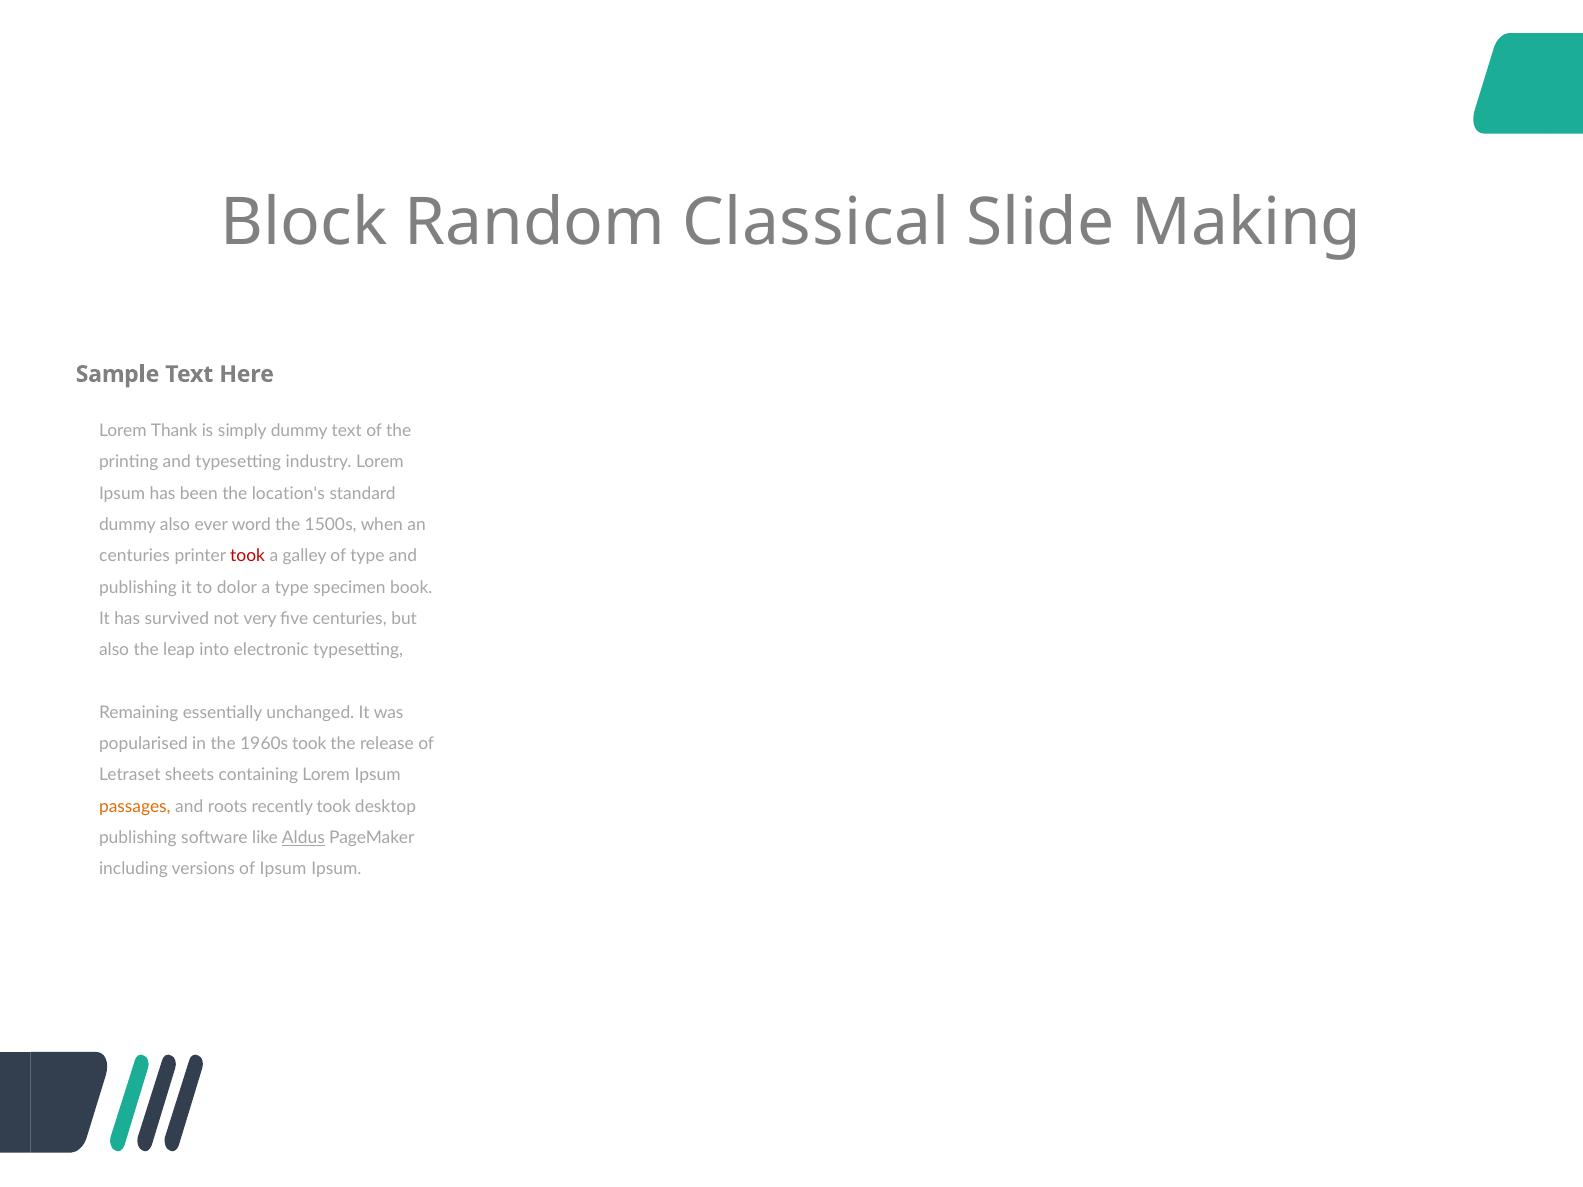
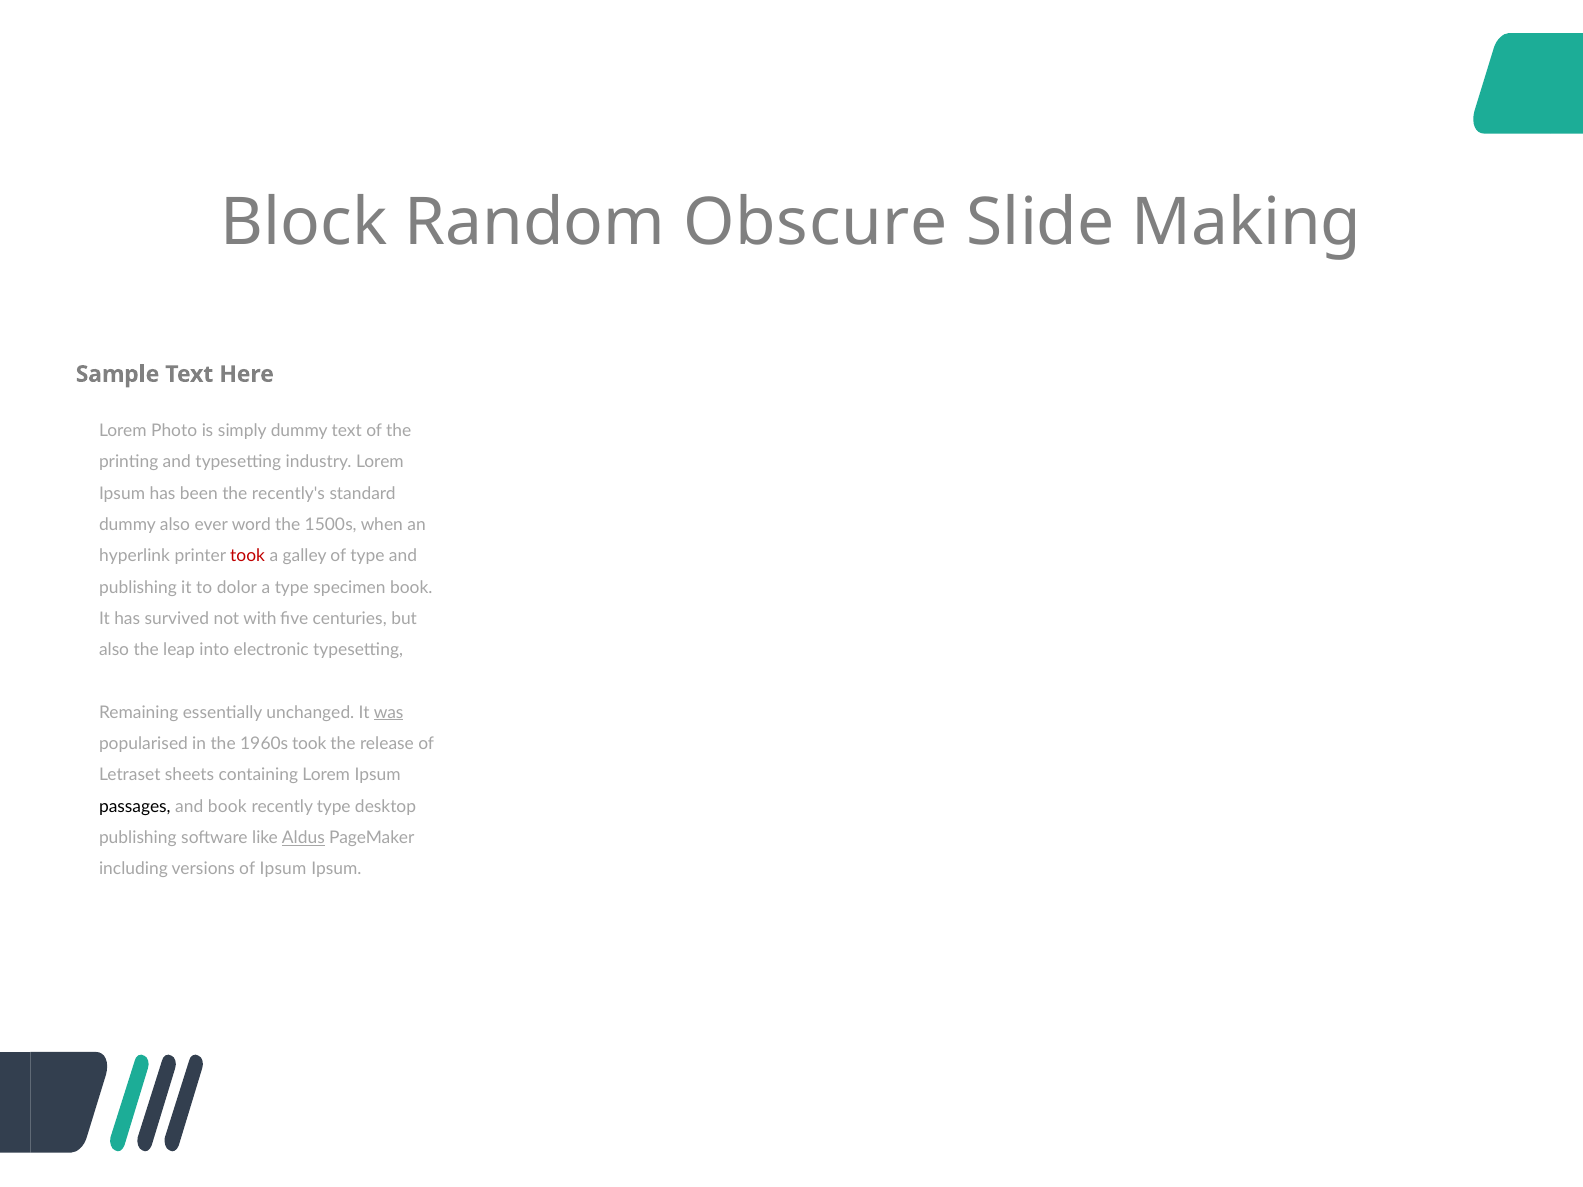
Classical: Classical -> Obscure (816, 223)
Thank: Thank -> Photo (174, 431)
location's: location's -> recently's (288, 494)
centuries: centuries -> hyperlink (135, 556)
very: very -> with (260, 619)
was underline: none -> present (389, 713)
passages colour: orange -> black (135, 806)
and roots: roots -> book (227, 806)
recently took: took -> type (334, 806)
